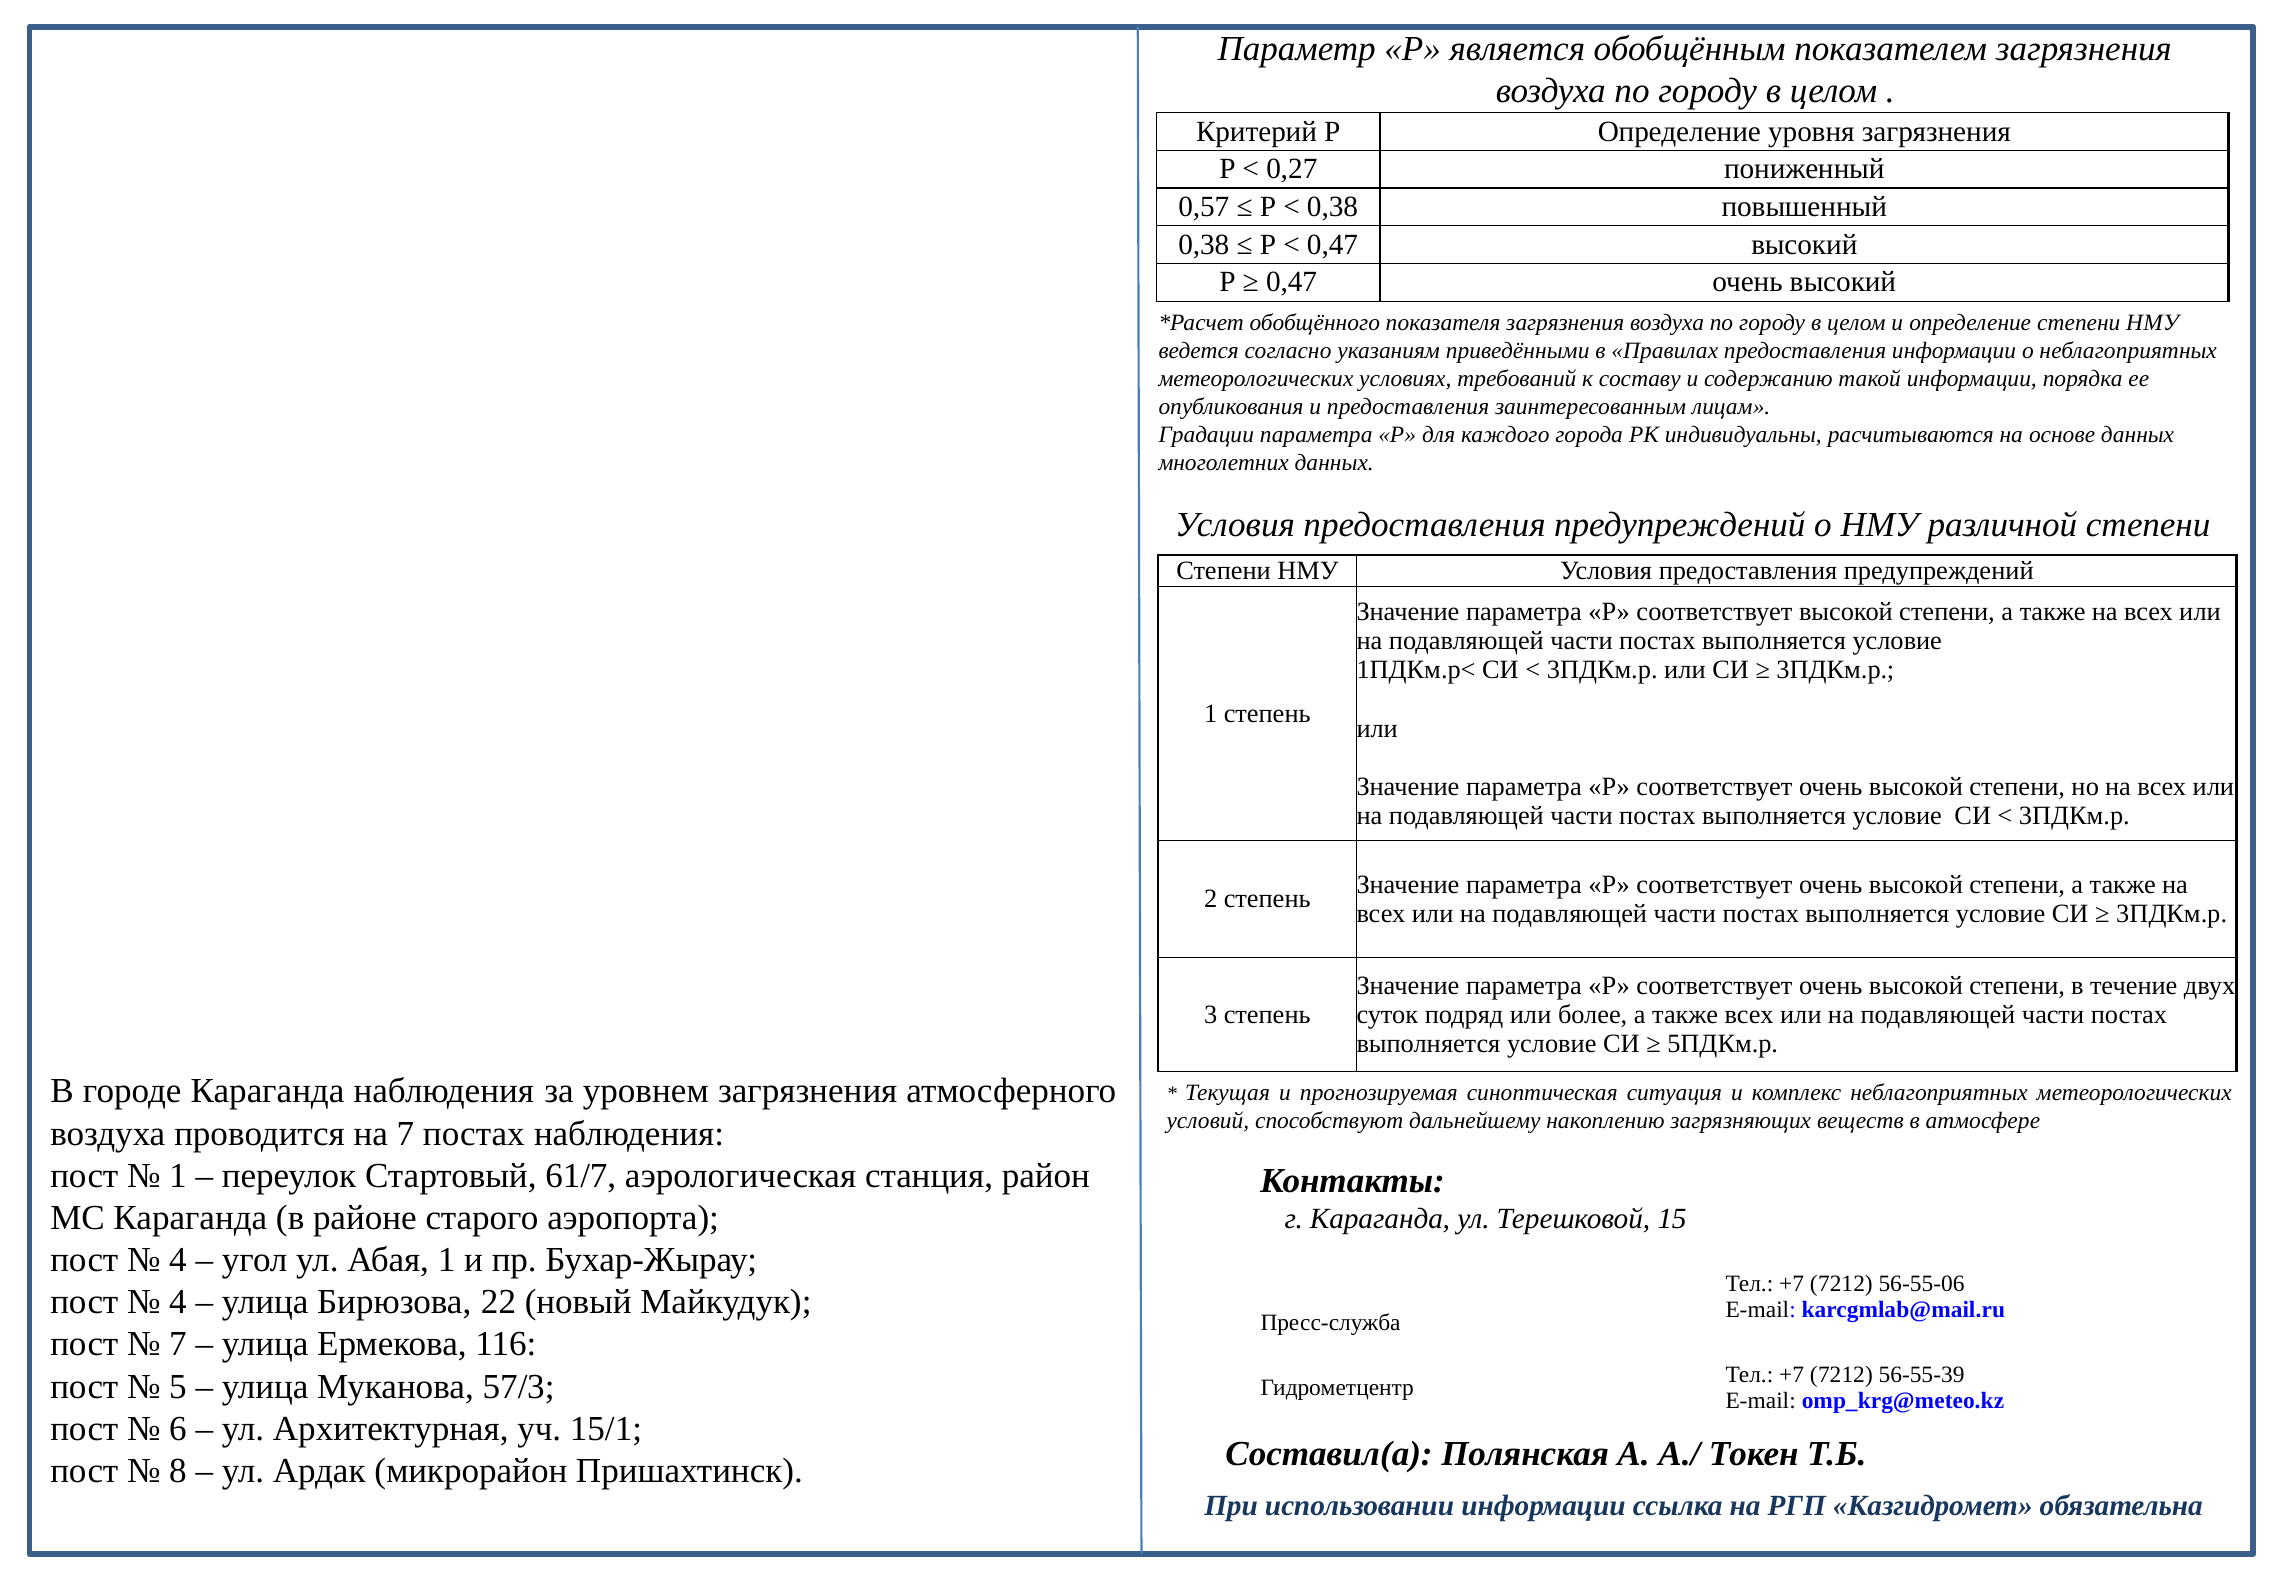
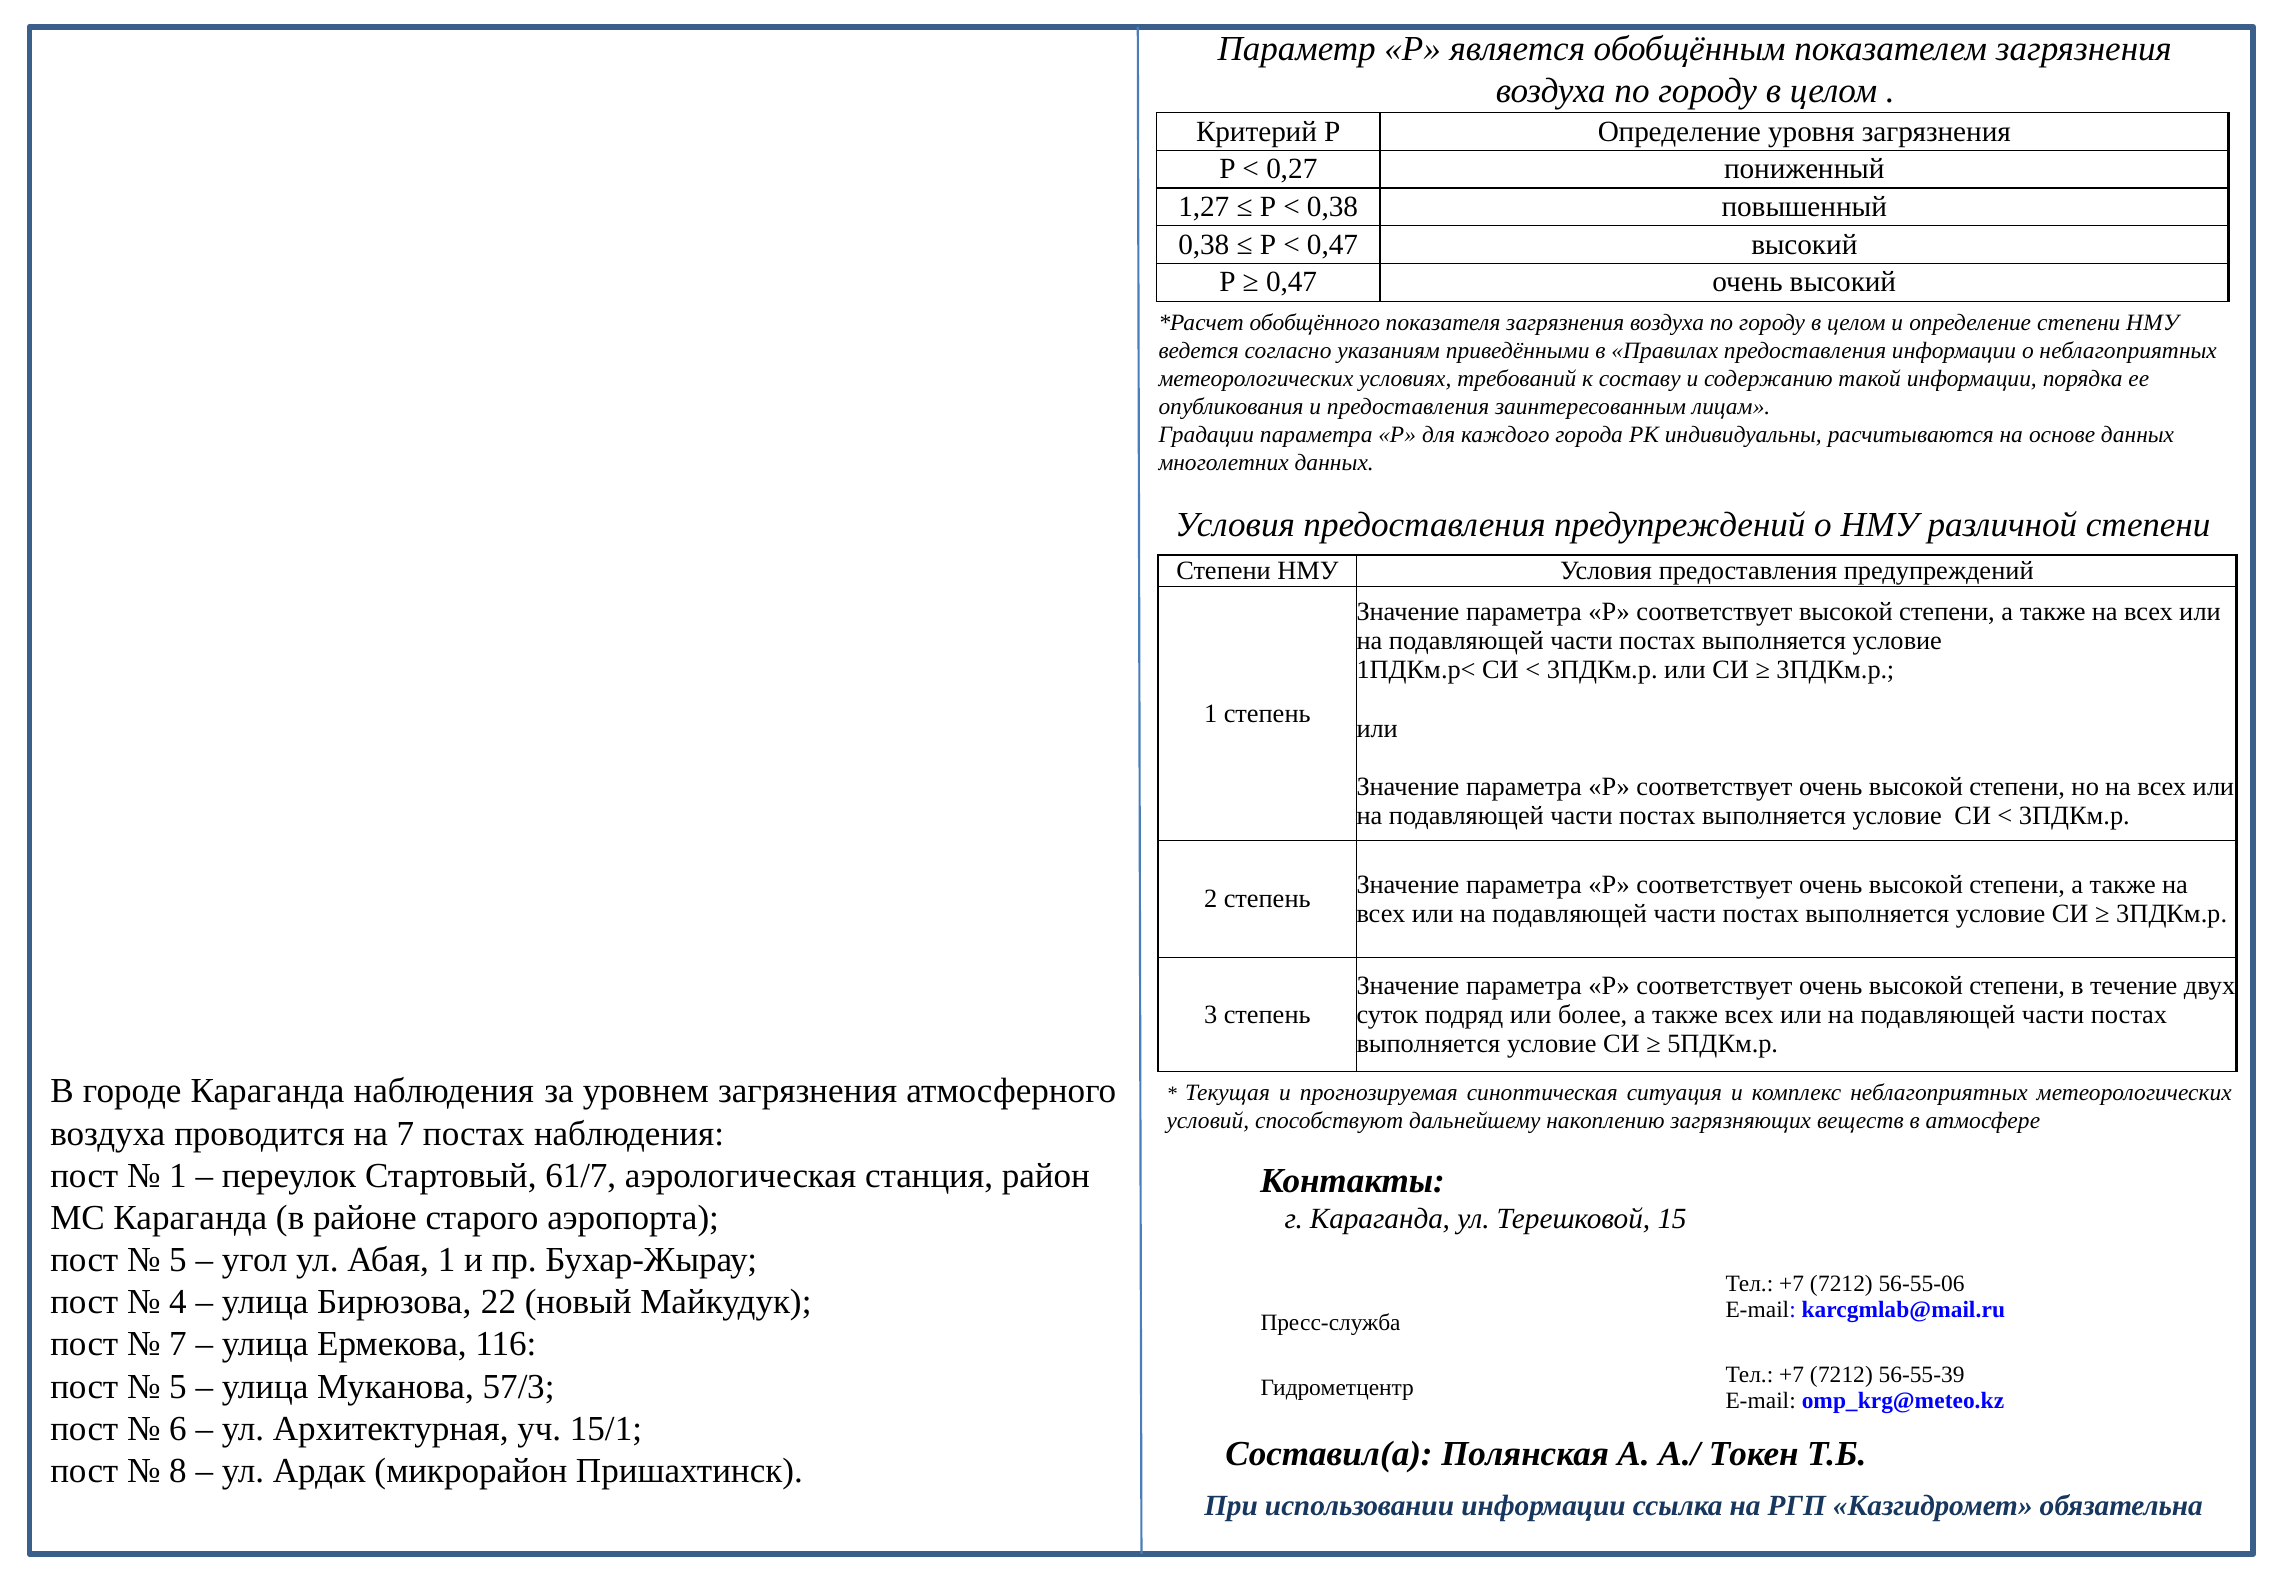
0,57: 0,57 -> 1,27 (1204, 207)
4: 4 -> 5 (178, 1260)
